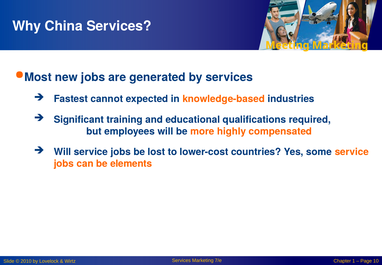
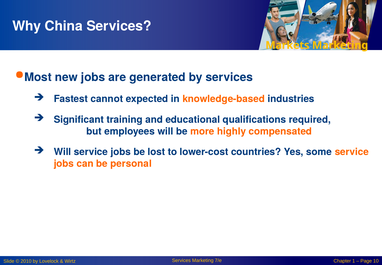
Meeting: Meeting -> Markets (287, 45)
elements: elements -> personal (131, 163)
